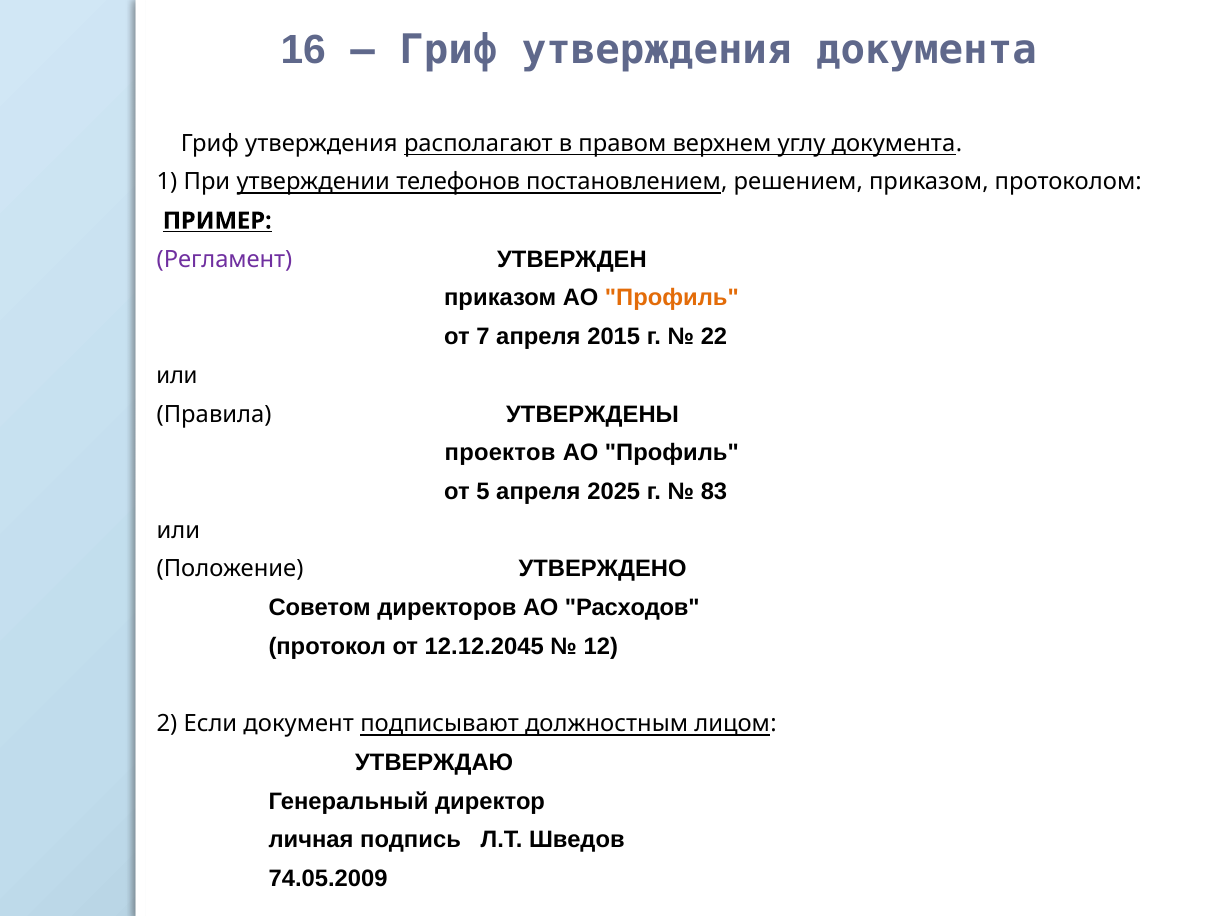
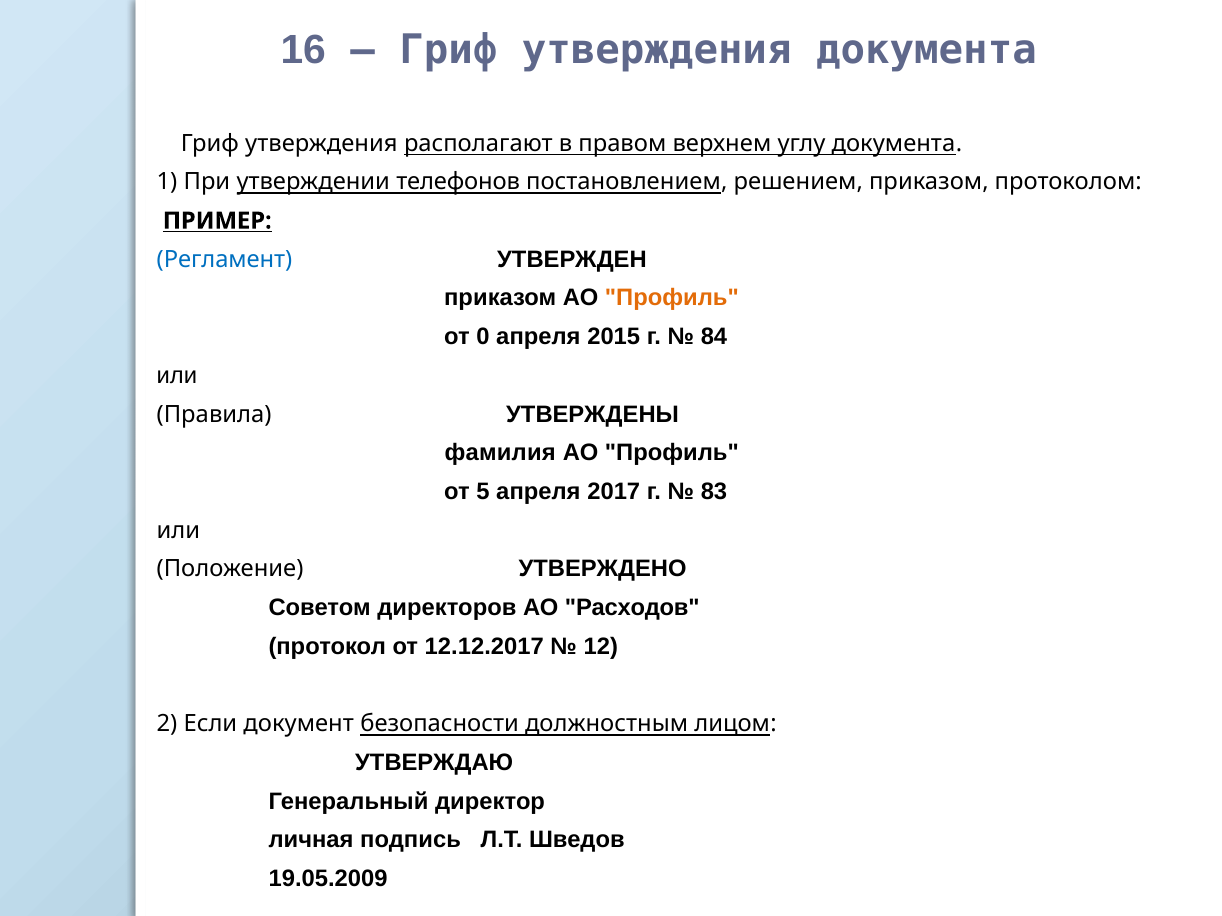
Регламент colour: purple -> blue (224, 260)
7: 7 -> 0 (483, 337)
22: 22 -> 84 (714, 337)
проектов: проектов -> фамилия (500, 453)
2025: 2025 -> 2017 (614, 492)
12.12.2045: 12.12.2045 -> 12.12.2017 (484, 647)
подписывают: подписывают -> безопасности (440, 724)
74.05.2009: 74.05.2009 -> 19.05.2009 (328, 879)
